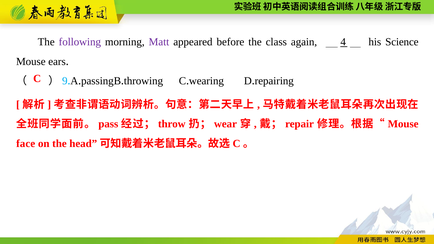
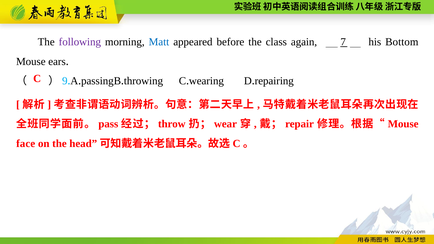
Matt colour: purple -> blue (159, 42)
4: 4 -> 7 (343, 42)
Science: Science -> Bottom (402, 42)
